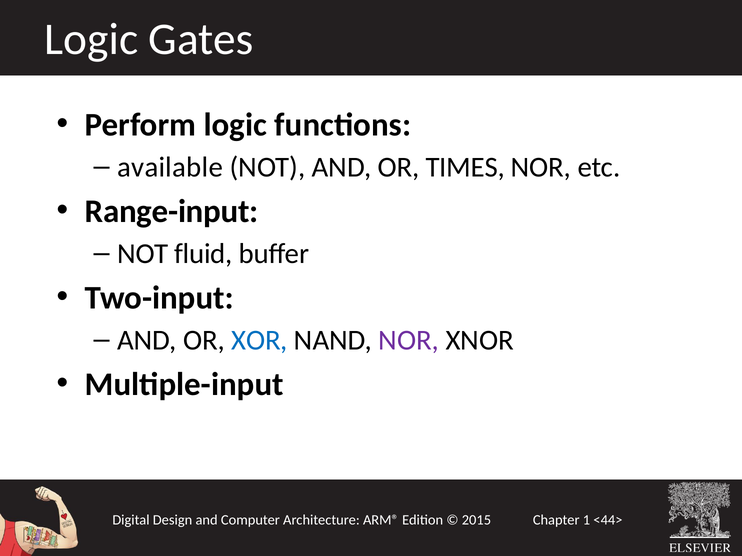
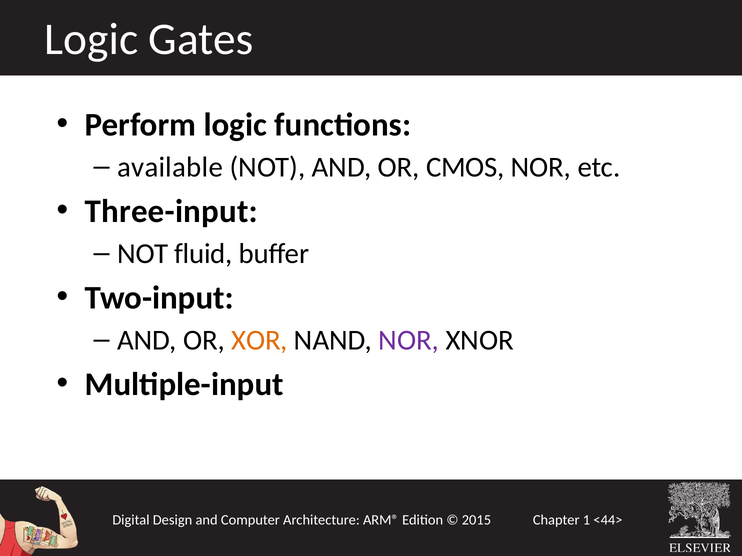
TIMES: TIMES -> CMOS (465, 167)
Range-input: Range-input -> Three-input (171, 211)
XOR colour: blue -> orange (260, 341)
